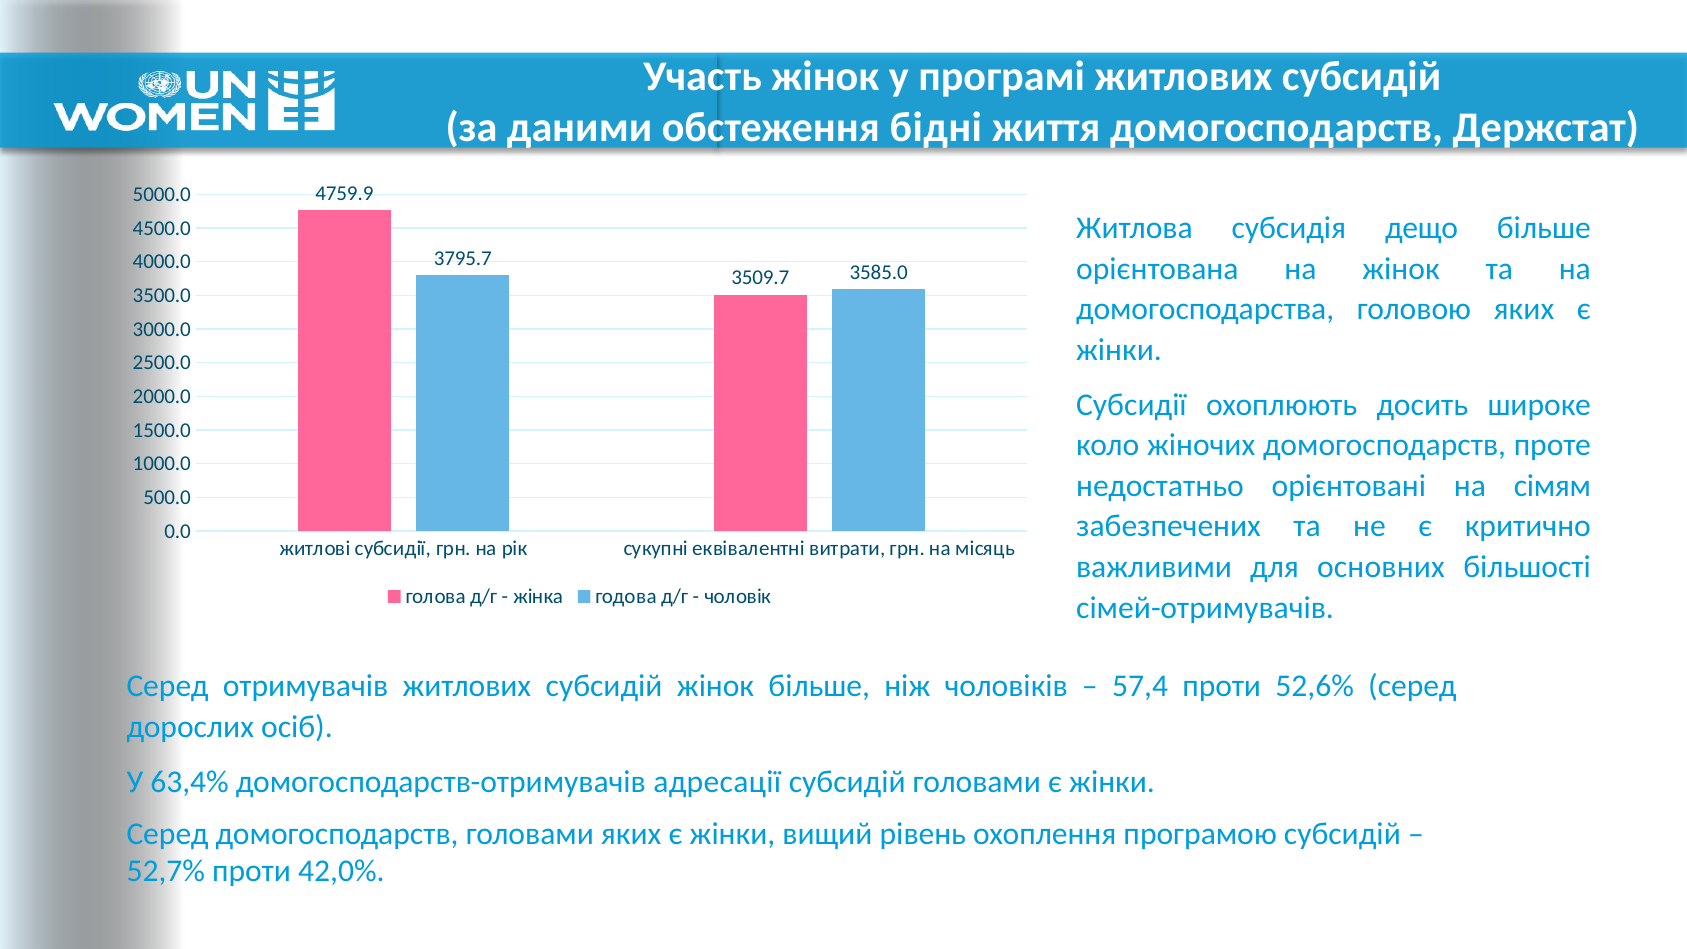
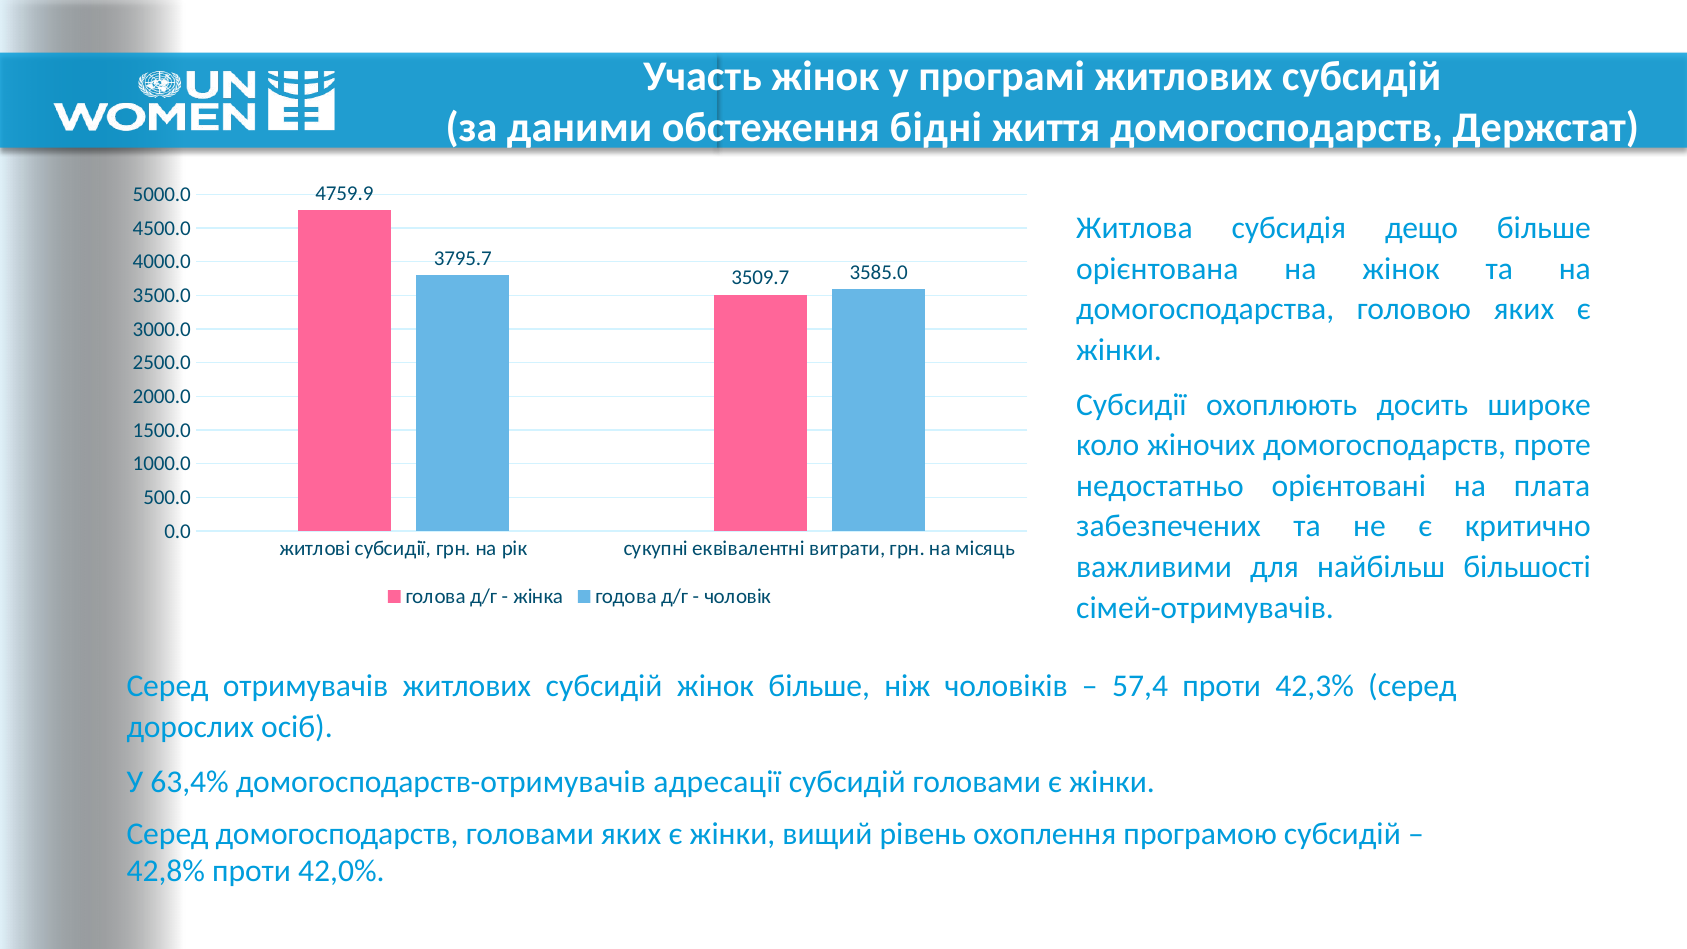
сімям: сімям -> плата (1552, 486)
основних: основних -> найбільш (1381, 567)
52,6%: 52,6% -> 42,3% (1315, 686)
52,7%: 52,7% -> 42,8% (166, 871)
